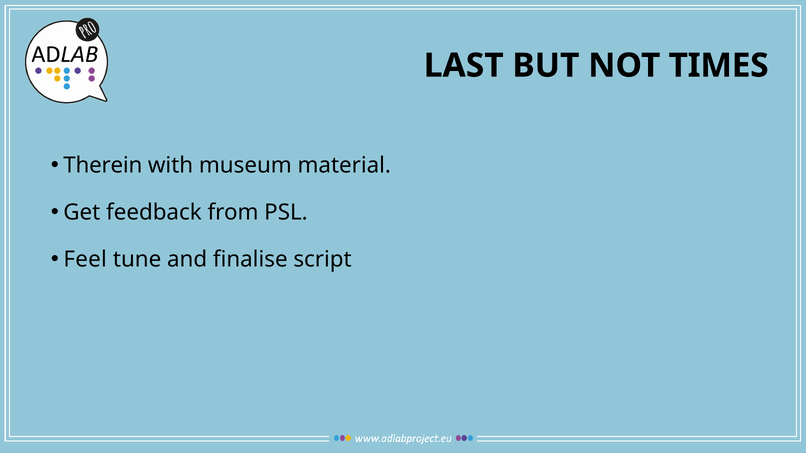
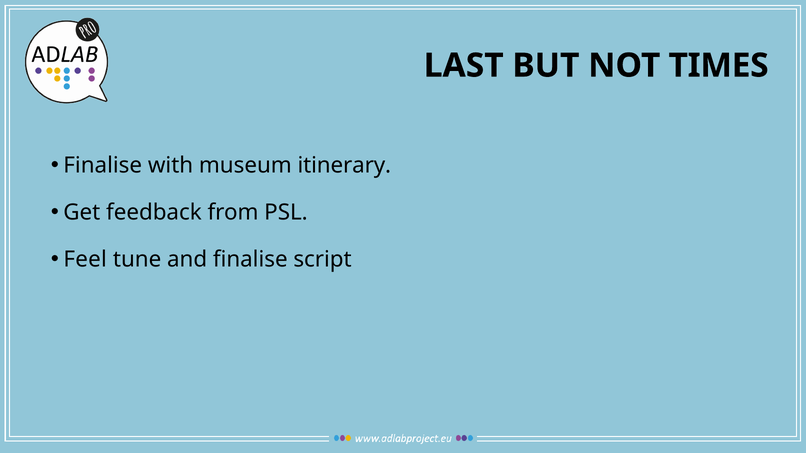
Therein: Therein -> Finalise (103, 166)
material: material -> itinerary (344, 166)
